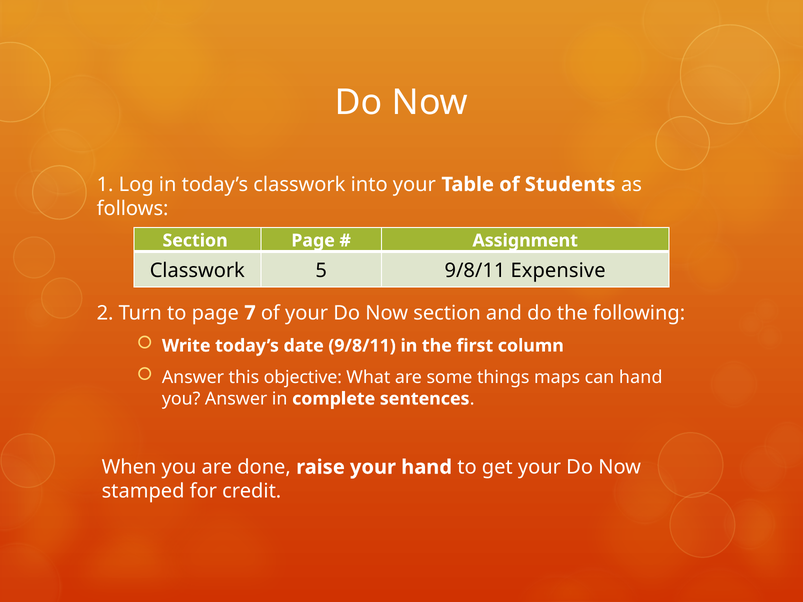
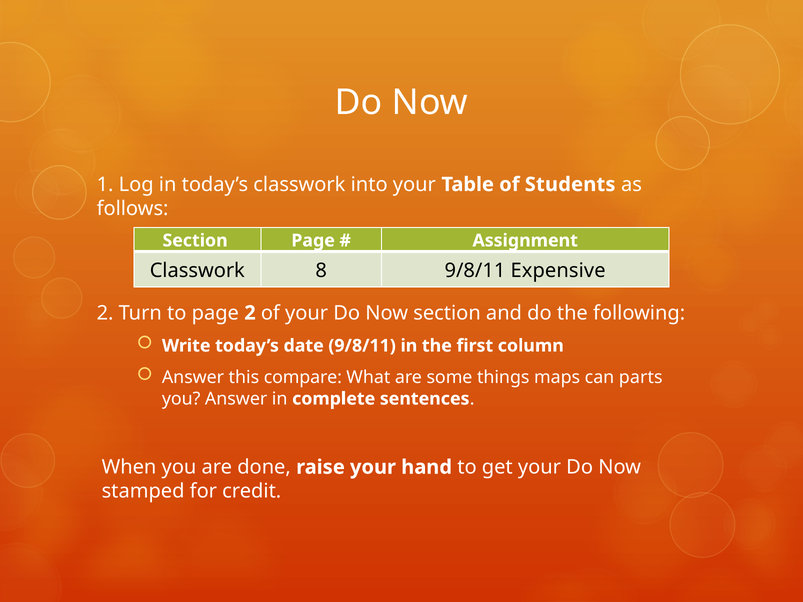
5: 5 -> 8 (321, 271)
page 7: 7 -> 2 (250, 313)
objective: objective -> compare (303, 378)
can hand: hand -> parts (641, 378)
